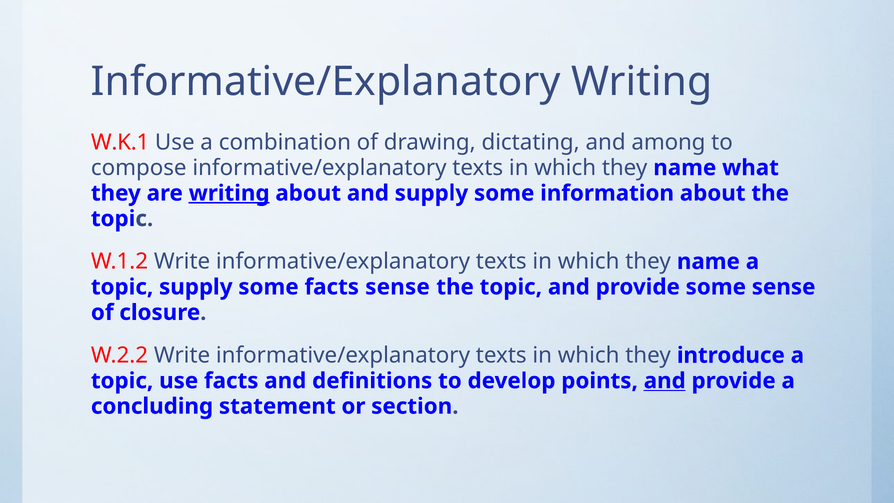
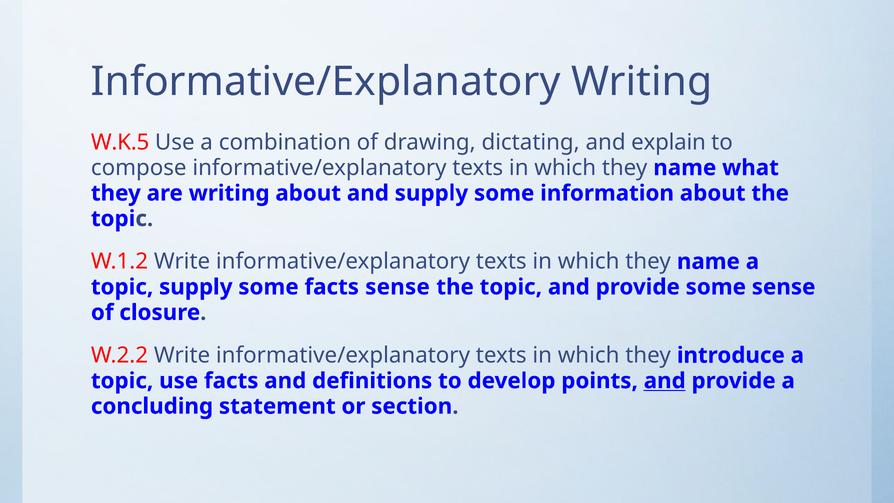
W.K.1: W.K.1 -> W.K.5 (120, 142)
among: among -> explain (669, 142)
writing underline: present -> none (229, 193)
